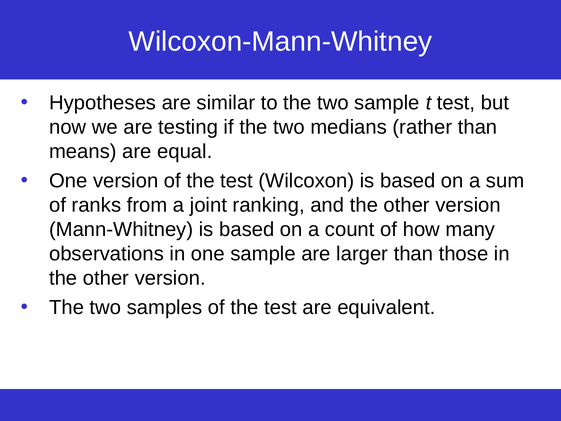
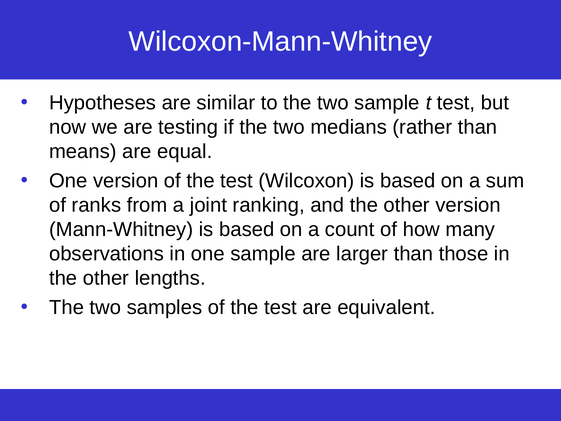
version: version -> lengths (170, 278)
